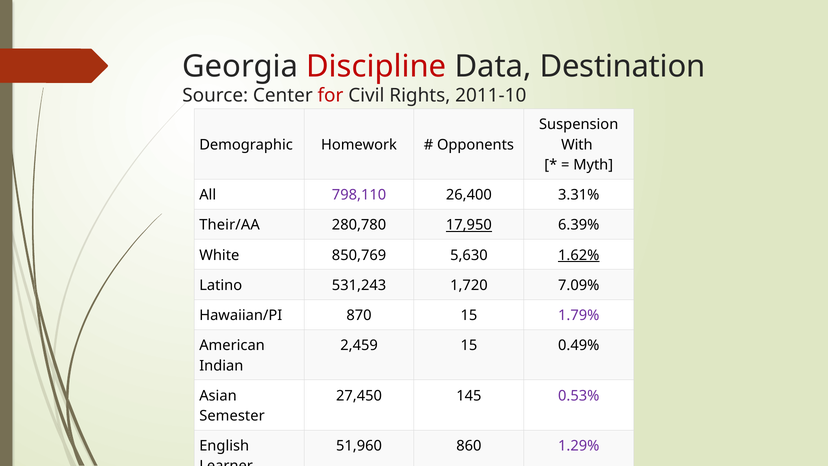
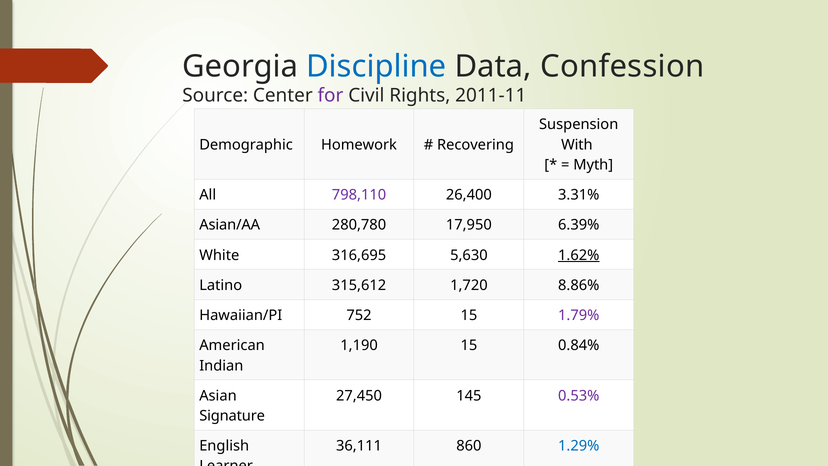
Discipline colour: red -> blue (376, 66)
Destination: Destination -> Confession (622, 66)
for colour: red -> purple (330, 95)
2011-10: 2011-10 -> 2011-11 (491, 95)
Opponents: Opponents -> Recovering (475, 145)
Their/AA: Their/AA -> Asian/AA (230, 225)
17,950 underline: present -> none (469, 225)
850,769: 850,769 -> 316,695 (359, 255)
531,243: 531,243 -> 315,612 (359, 285)
7.09%: 7.09% -> 8.86% (579, 285)
870: 870 -> 752 (359, 315)
2,459: 2,459 -> 1,190 (359, 345)
0.49%: 0.49% -> 0.84% (579, 345)
Semester: Semester -> Signature (232, 416)
51,960: 51,960 -> 36,111 (359, 446)
1.29% colour: purple -> blue (579, 446)
